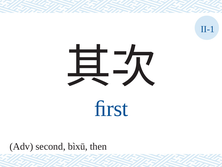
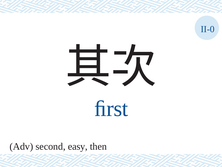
II-1: II-1 -> II-0 (208, 29)
bìxū: bìxū -> easy (78, 146)
